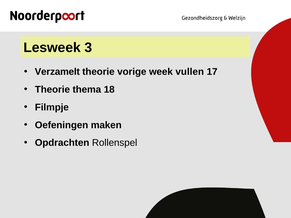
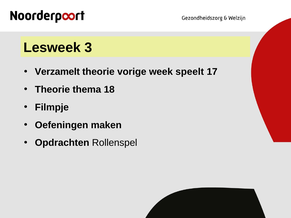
vullen: vullen -> speelt (190, 72)
